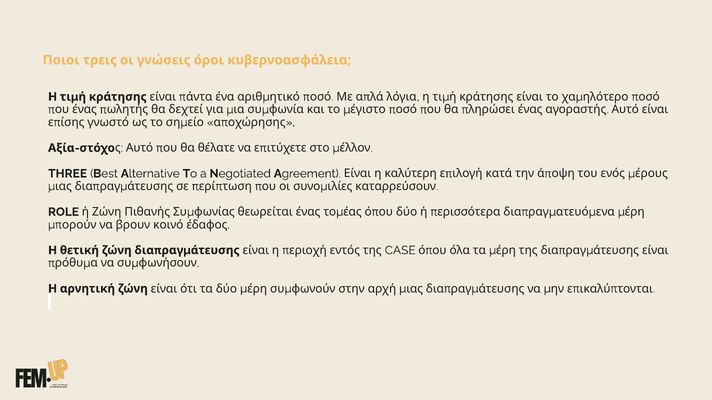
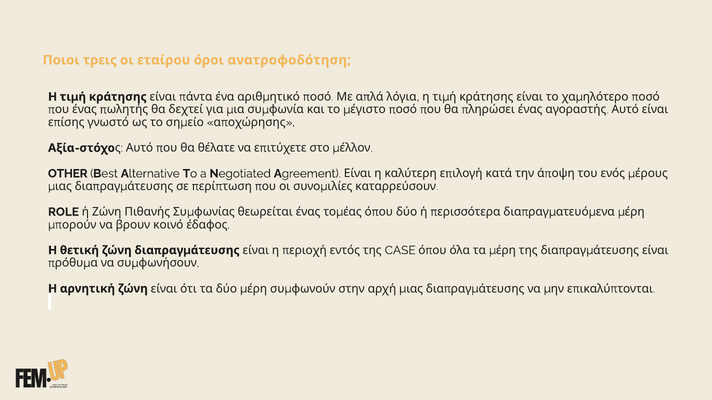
γνώσεις: γνώσεις -> εταίρου (164, 60)
κυβερνοασφάλεια: κυβερνοασφάλεια -> ανατροφοδότηση (289, 60)
THREE: THREE -> OTHER (68, 174)
